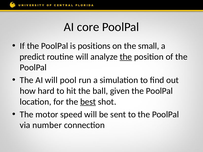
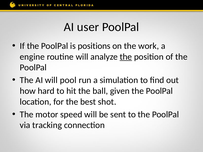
core: core -> user (88, 27)
small: small -> work (149, 46)
predict: predict -> engine (32, 57)
best underline: present -> none (88, 102)
number: number -> tracking (47, 125)
